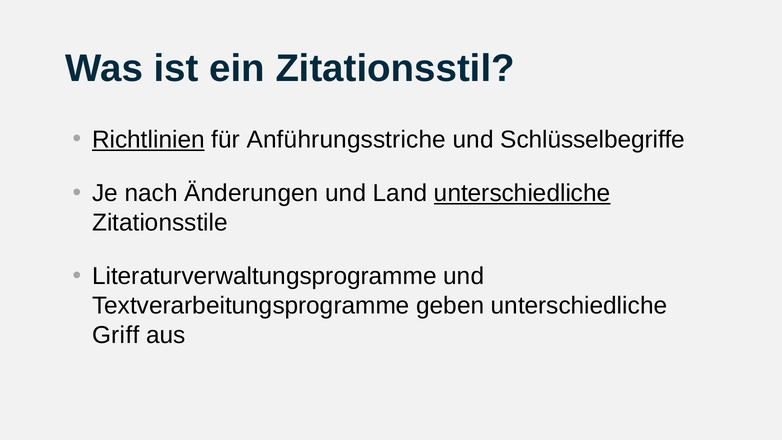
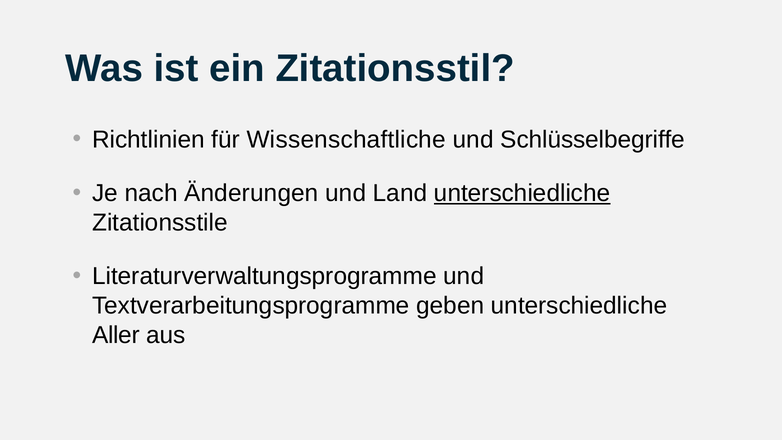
Richtlinien underline: present -> none (148, 140)
Anführungsstriche: Anführungsstriche -> Wissenschaftliche (346, 140)
Griff: Griff -> Aller (116, 335)
